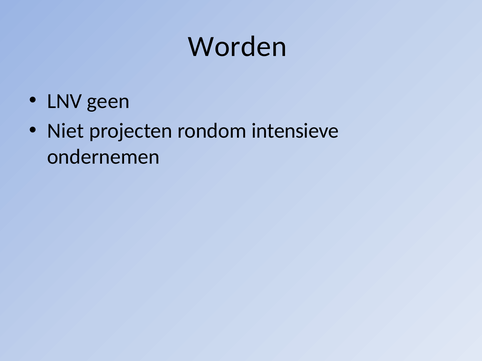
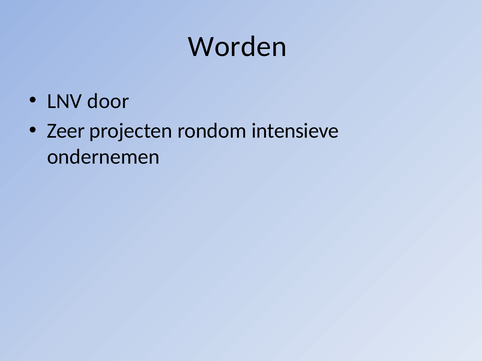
geen: geen -> door (108, 101)
Niet: Niet -> Zeer (66, 131)
